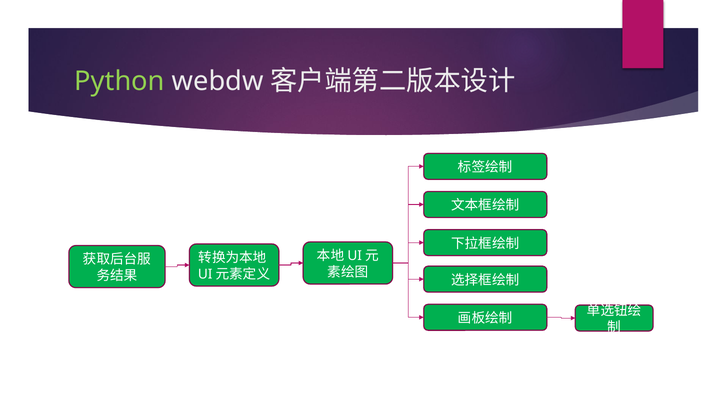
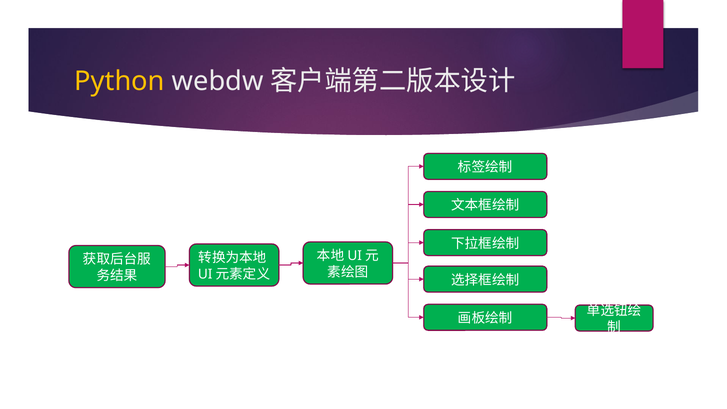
Python colour: light green -> yellow (119, 81)
